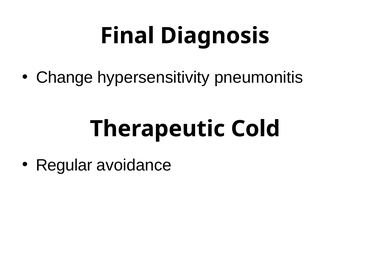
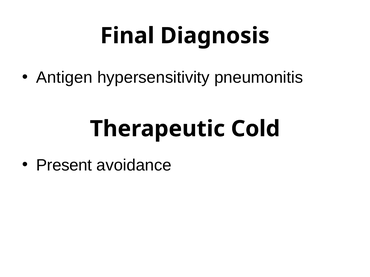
Change: Change -> Antigen (64, 78)
Regular: Regular -> Present (64, 165)
